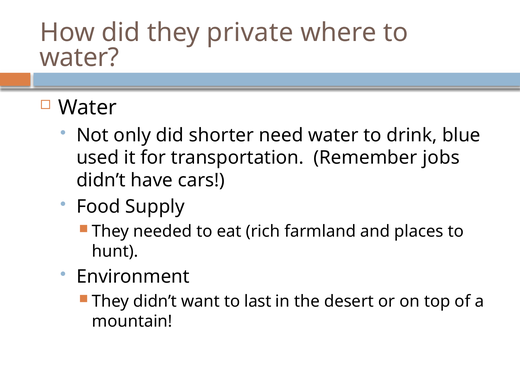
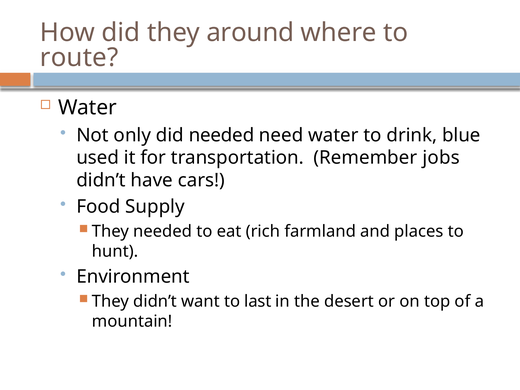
private: private -> around (250, 33)
water: water -> route (79, 58)
did shorter: shorter -> needed (221, 135)
